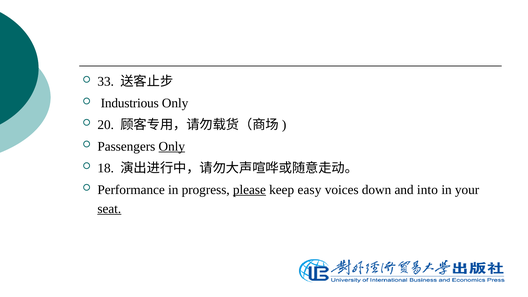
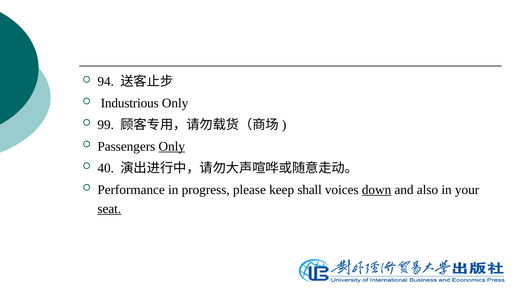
33: 33 -> 94 (106, 81)
20: 20 -> 99 (106, 125)
18: 18 -> 40 (106, 168)
please underline: present -> none (249, 190)
easy: easy -> shall (310, 190)
down underline: none -> present (377, 190)
into: into -> also (427, 190)
